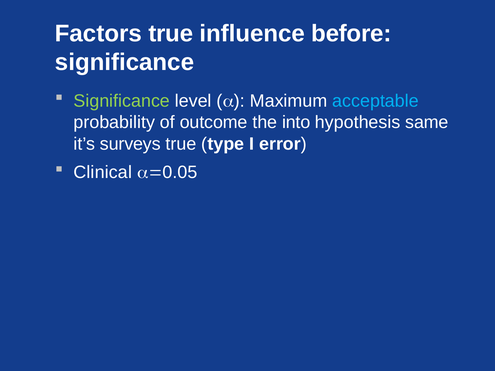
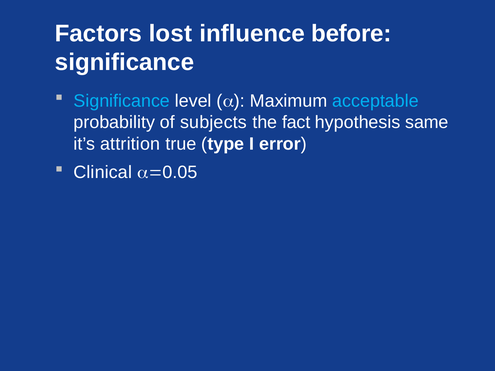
Factors true: true -> lost (170, 33)
Significance colour: light green -> light blue (122, 101)
outcome: outcome -> subjects (214, 123)
into: into -> fact (296, 123)
surveys: surveys -> attrition (130, 144)
